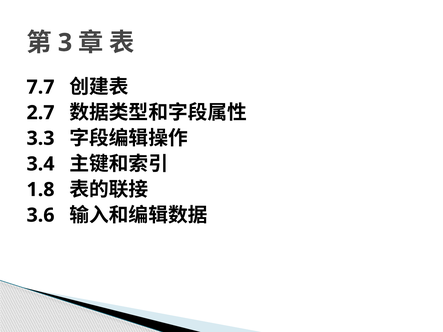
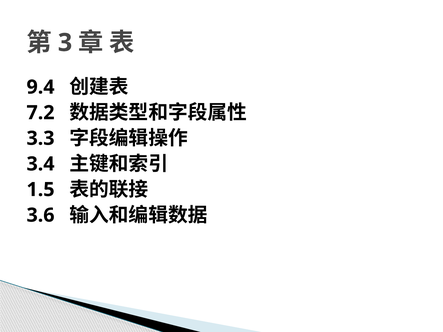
7.7: 7.7 -> 9.4 (41, 87)
2.7: 2.7 -> 7.2 (41, 113)
1.8: 1.8 -> 1.5 (41, 190)
